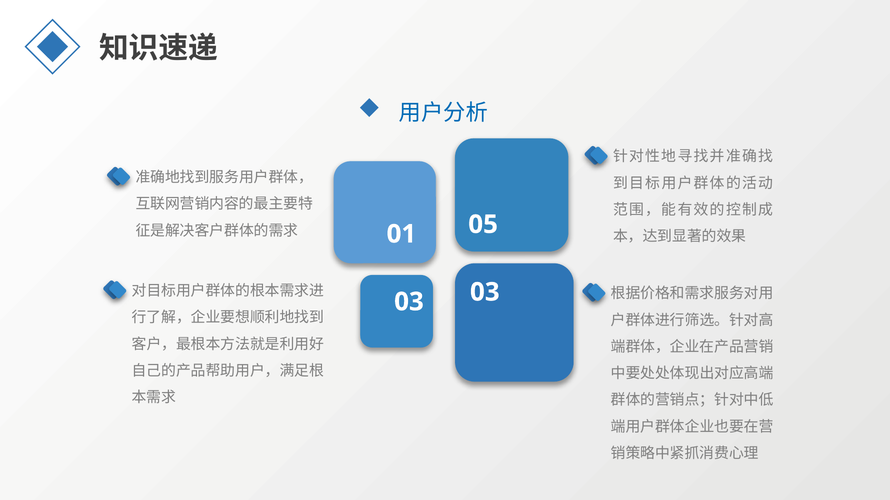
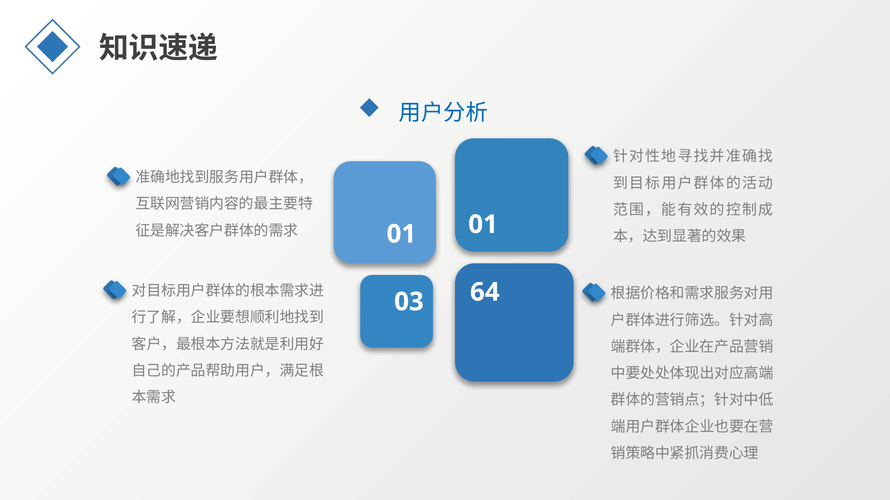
01 05: 05 -> 01 (483, 225)
03 03: 03 -> 64 (485, 292)
